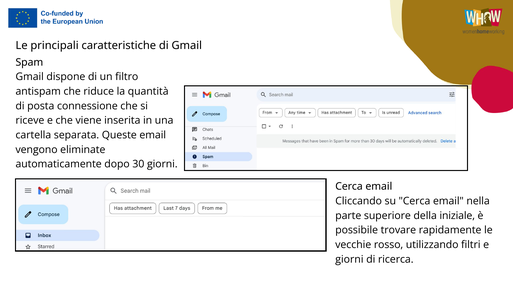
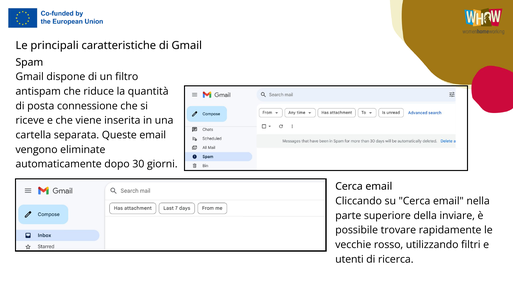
iniziale: iniziale -> inviare (457, 216)
giorni: giorni -> utenti (349, 260)
